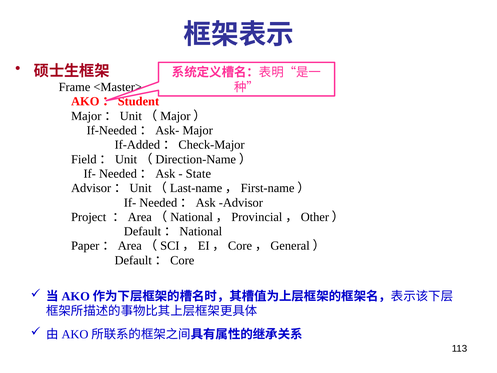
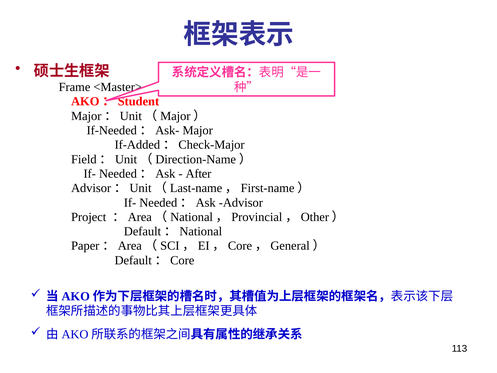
State: State -> After (199, 174)
